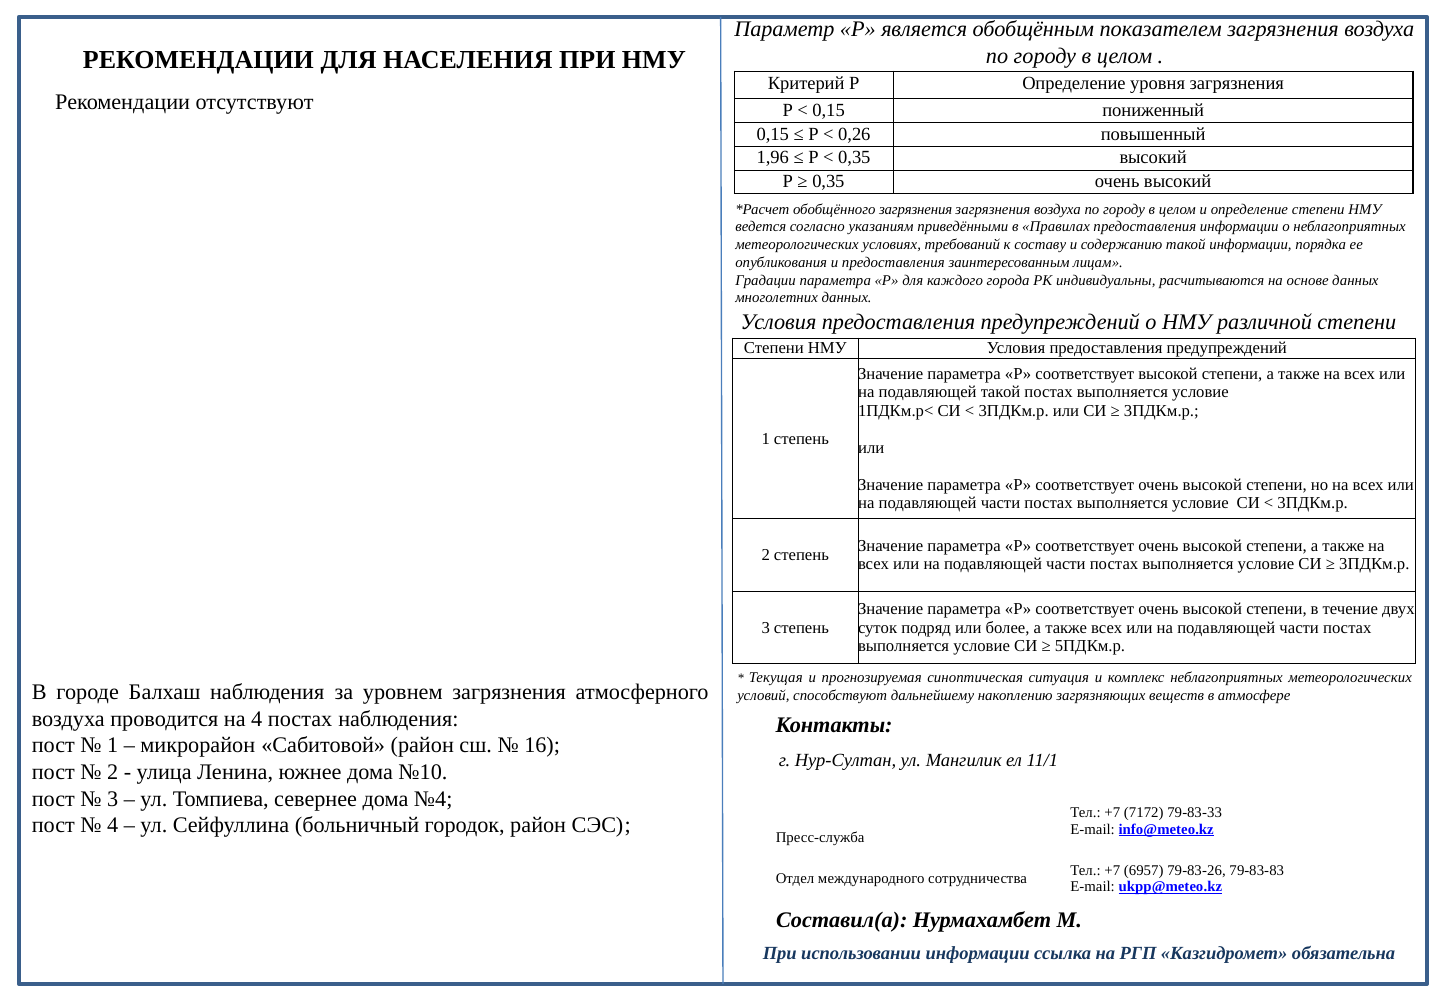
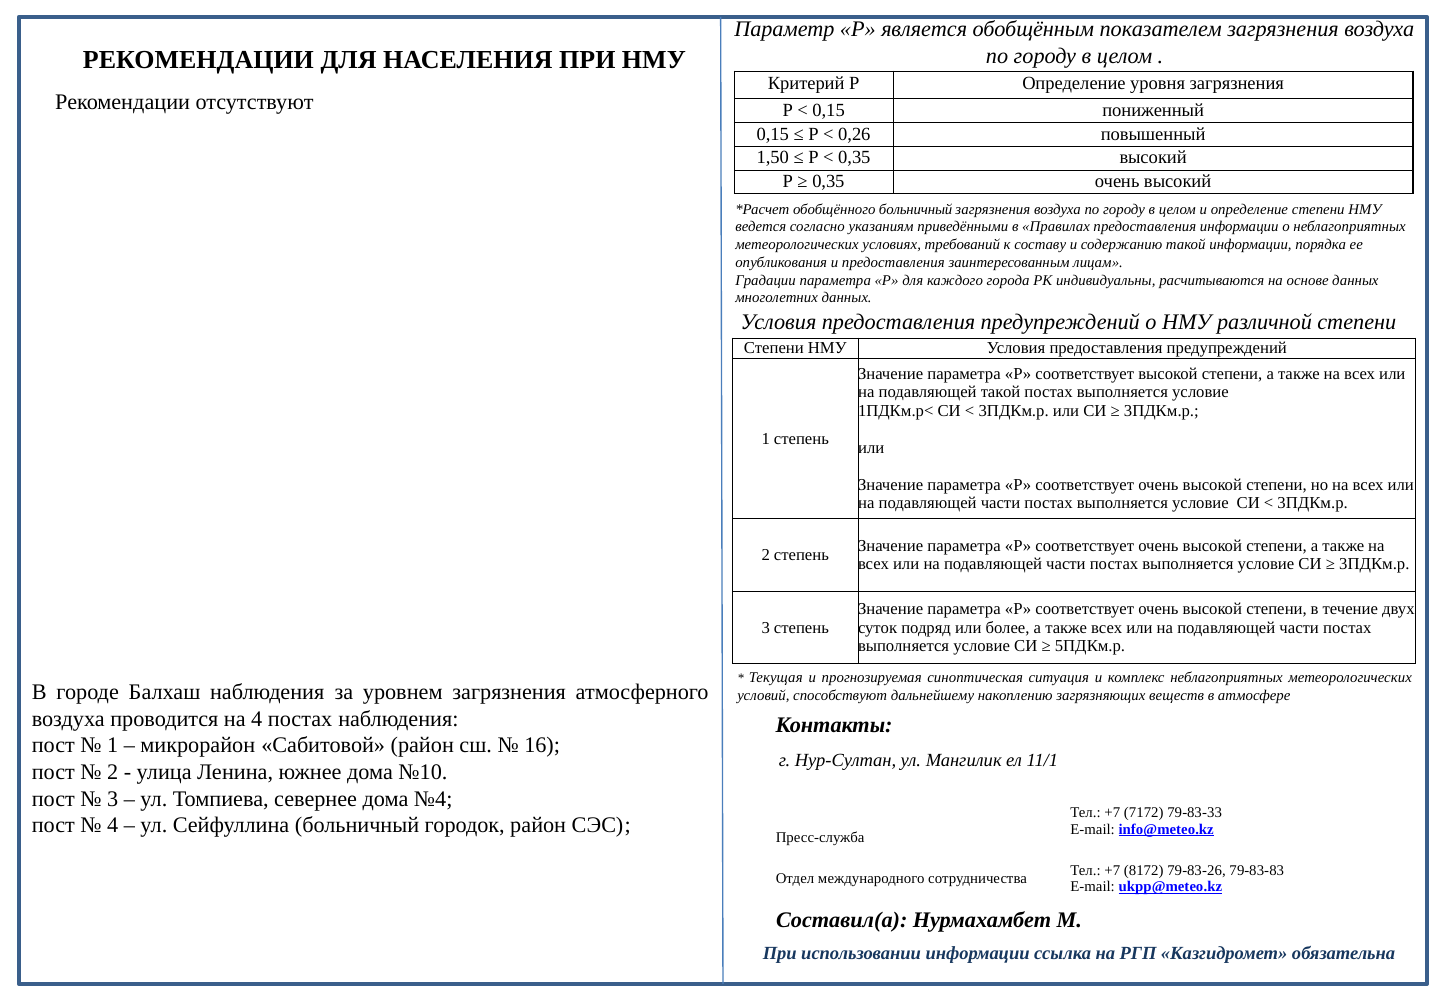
1,96: 1,96 -> 1,50 (773, 158)
обобщённого загрязнения: загрязнения -> больничный (916, 209)
6957: 6957 -> 8172 (1144, 871)
